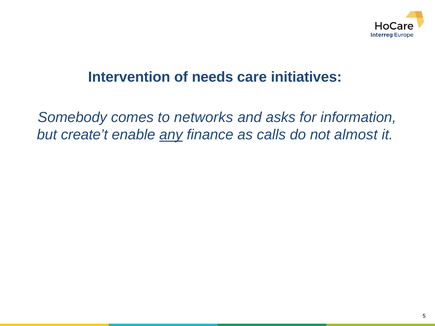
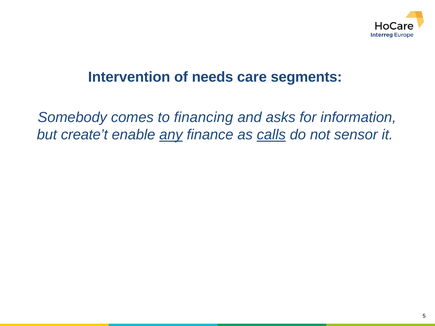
initiatives: initiatives -> segments (306, 77)
networks: networks -> financing (204, 118)
calls underline: none -> present (271, 135)
almost: almost -> sensor (356, 135)
